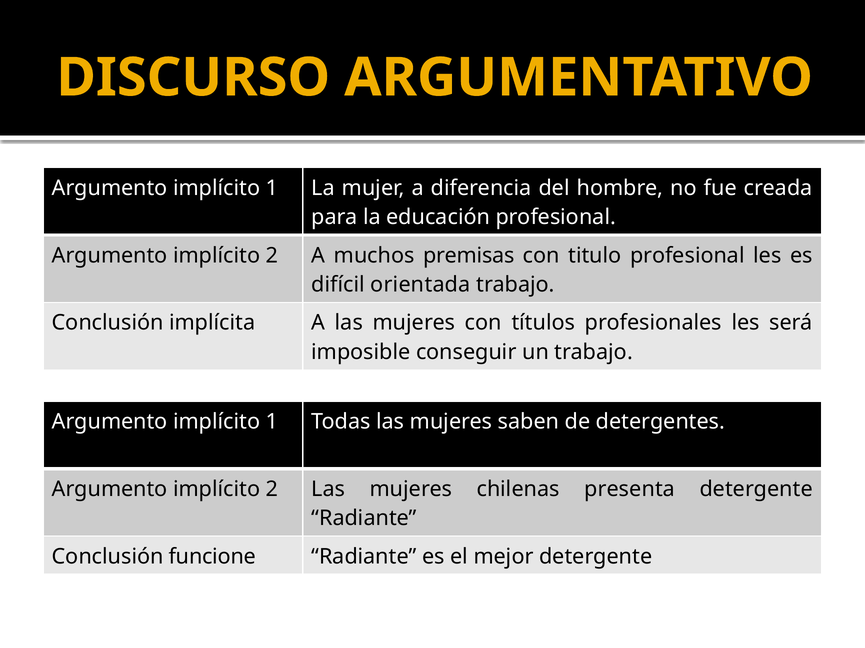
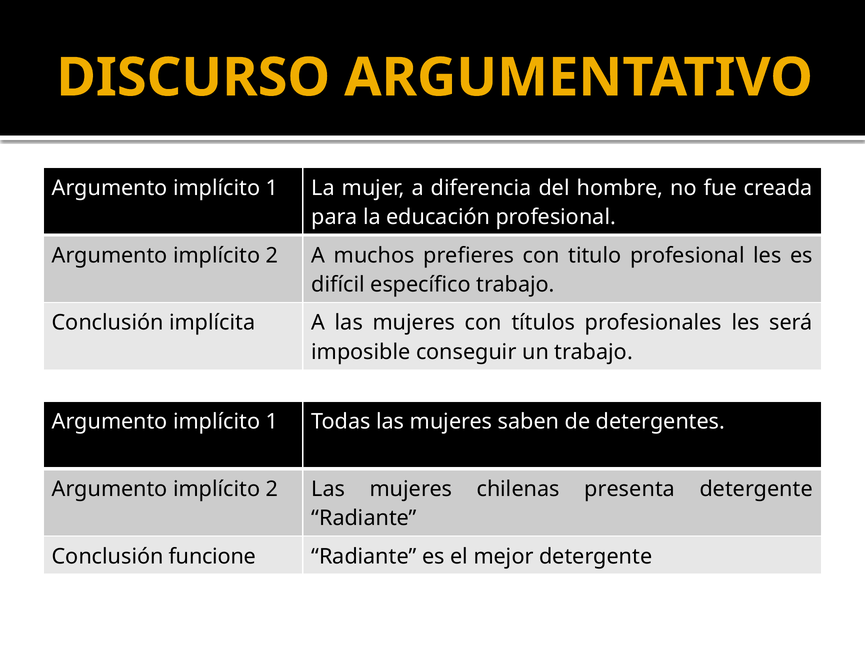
premisas: premisas -> prefieres (469, 256)
orientada: orientada -> específico (421, 285)
